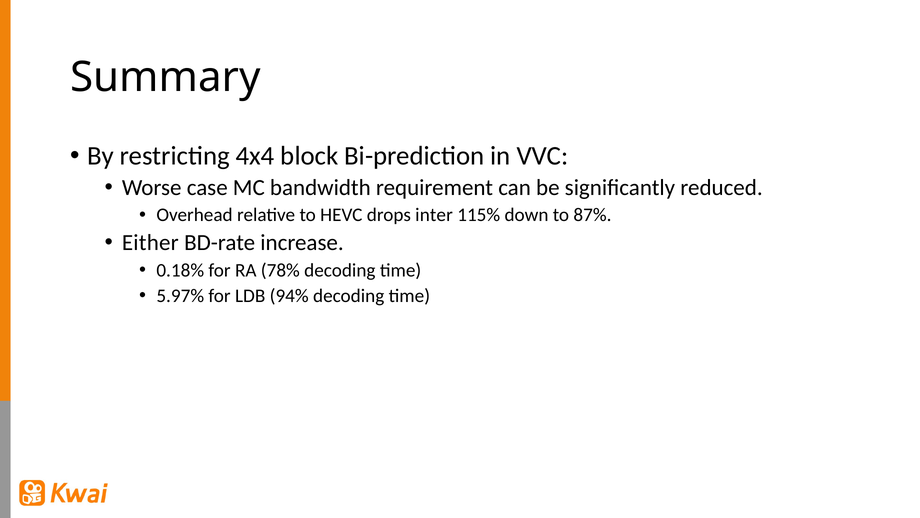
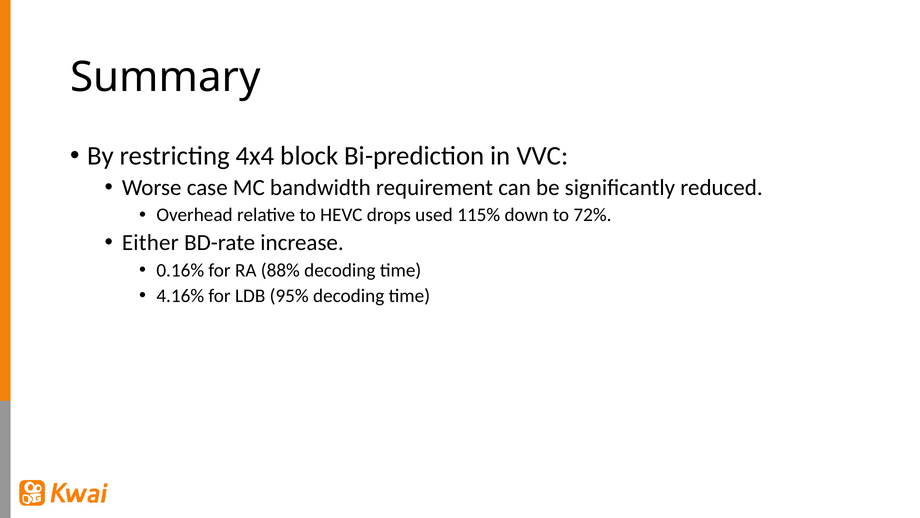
inter: inter -> used (434, 215)
87%: 87% -> 72% (592, 215)
0.18%: 0.18% -> 0.16% (180, 270)
78%: 78% -> 88% (280, 270)
5.97%: 5.97% -> 4.16% (180, 295)
94%: 94% -> 95% (289, 295)
